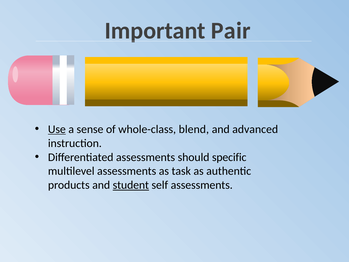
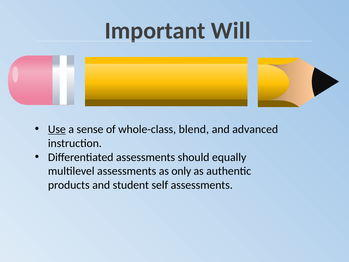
Pair: Pair -> Will (231, 31)
specific: specific -> equally (229, 157)
task: task -> only (181, 171)
student underline: present -> none (131, 185)
